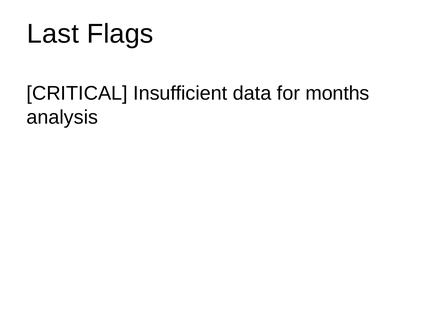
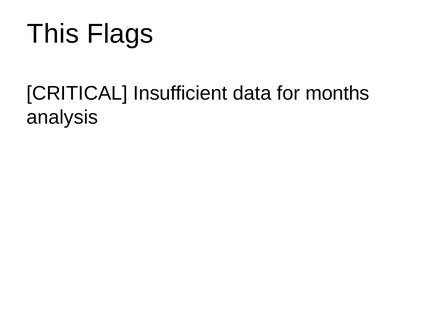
Last: Last -> This (53, 34)
